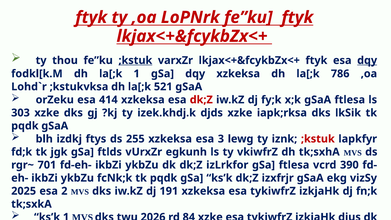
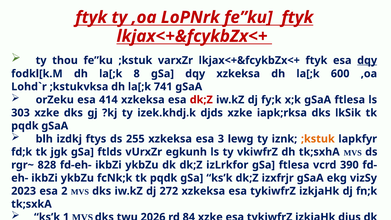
;kstuk underline: present -> none (135, 60)
la[;k 1: 1 -> 8 (137, 74)
786: 786 -> 600 (340, 74)
521: 521 -> 741 (163, 87)
;kstuk colour: red -> orange (318, 139)
701: 701 -> 828 (47, 165)
2025: 2025 -> 2023 (24, 191)
191: 191 -> 272 (169, 191)
